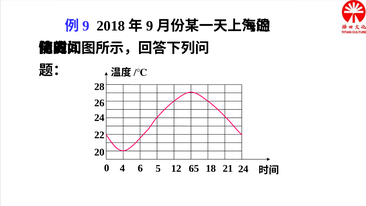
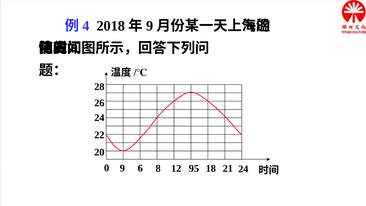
9: 9 -> 4 (86, 26)
0 4: 4 -> 9 (122, 168)
5: 5 -> 8 (158, 168)
65: 65 -> 95 (194, 168)
